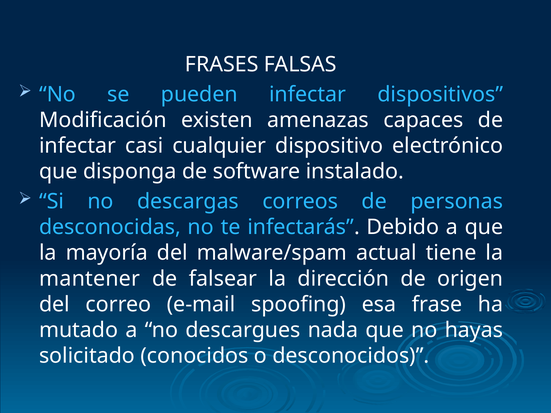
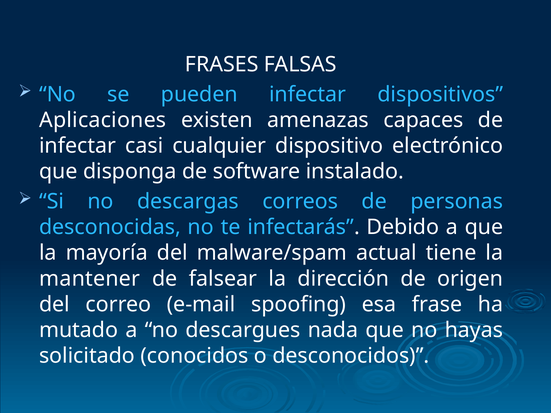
Modificación: Modificación -> Aplicaciones (103, 120)
